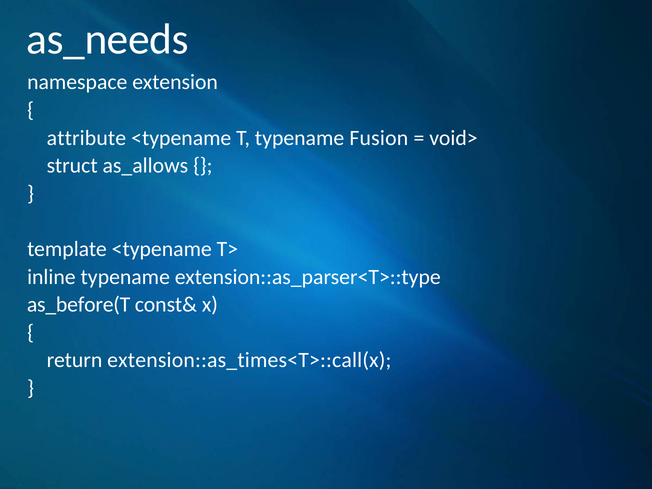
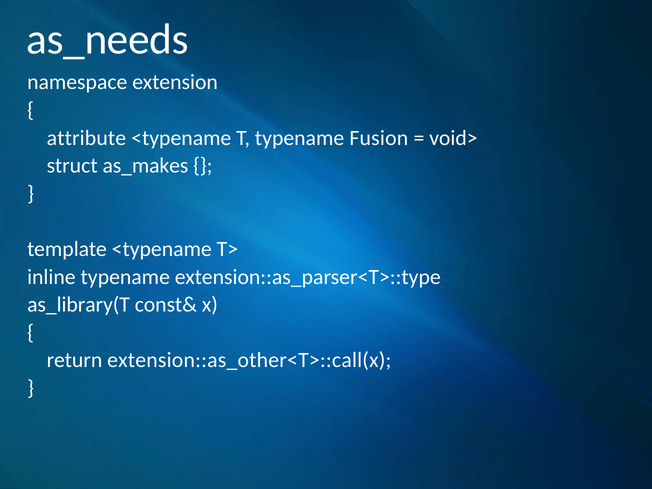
as_allows: as_allows -> as_makes (145, 166)
as_before(T: as_before(T -> as_library(T (79, 305)
extension::as_times<T>::call(x: extension::as_times<T>::call(x -> extension::as_other<T>::call(x (249, 360)
